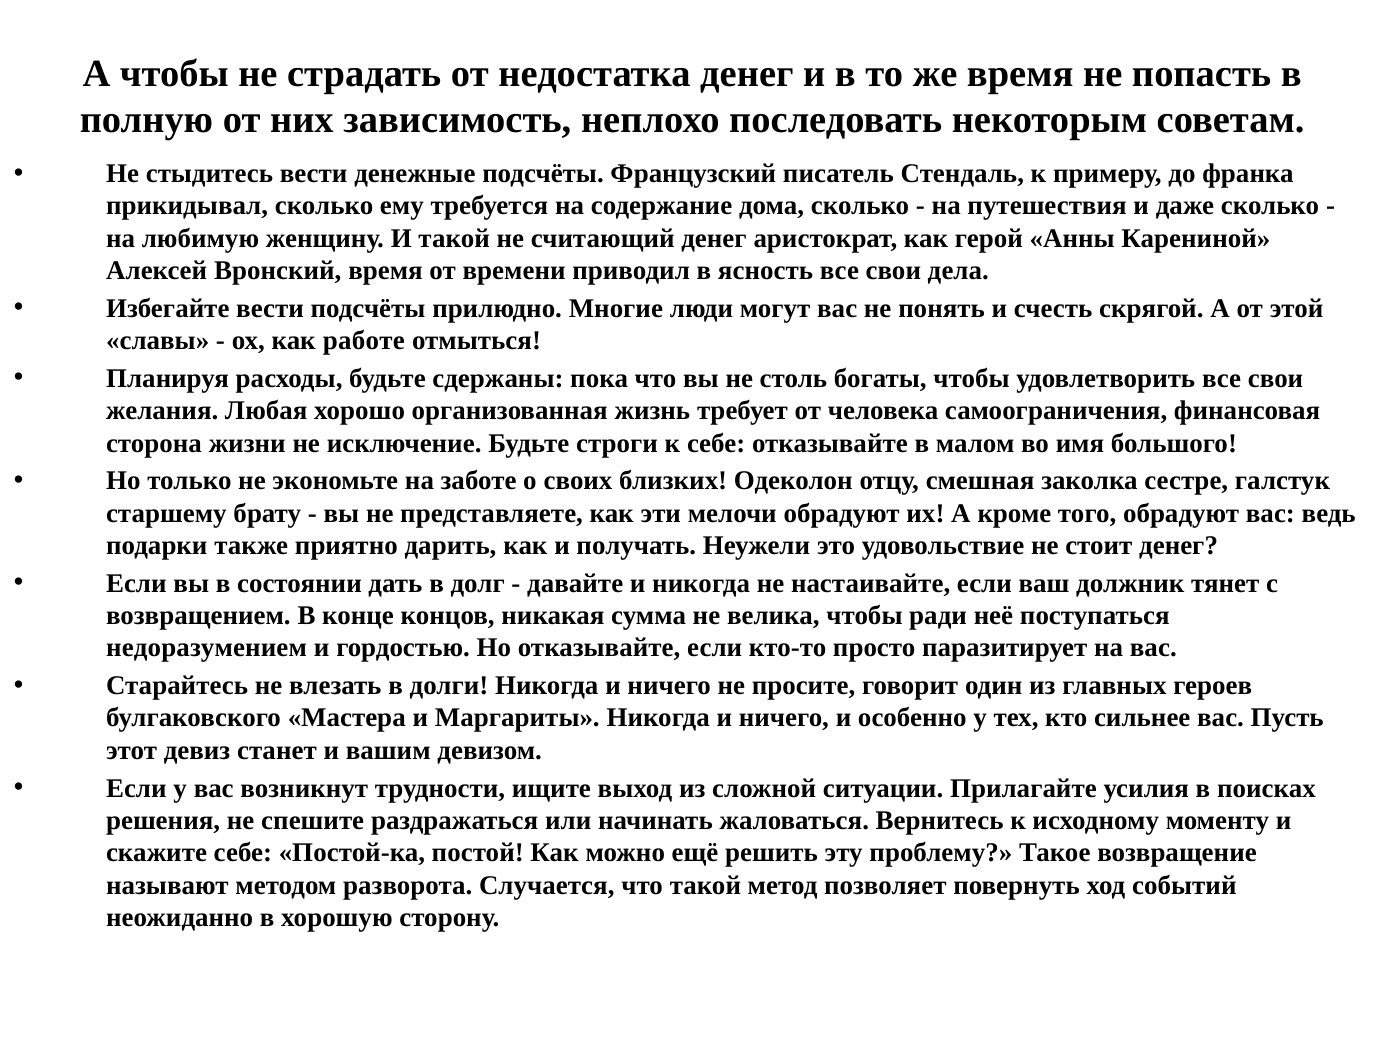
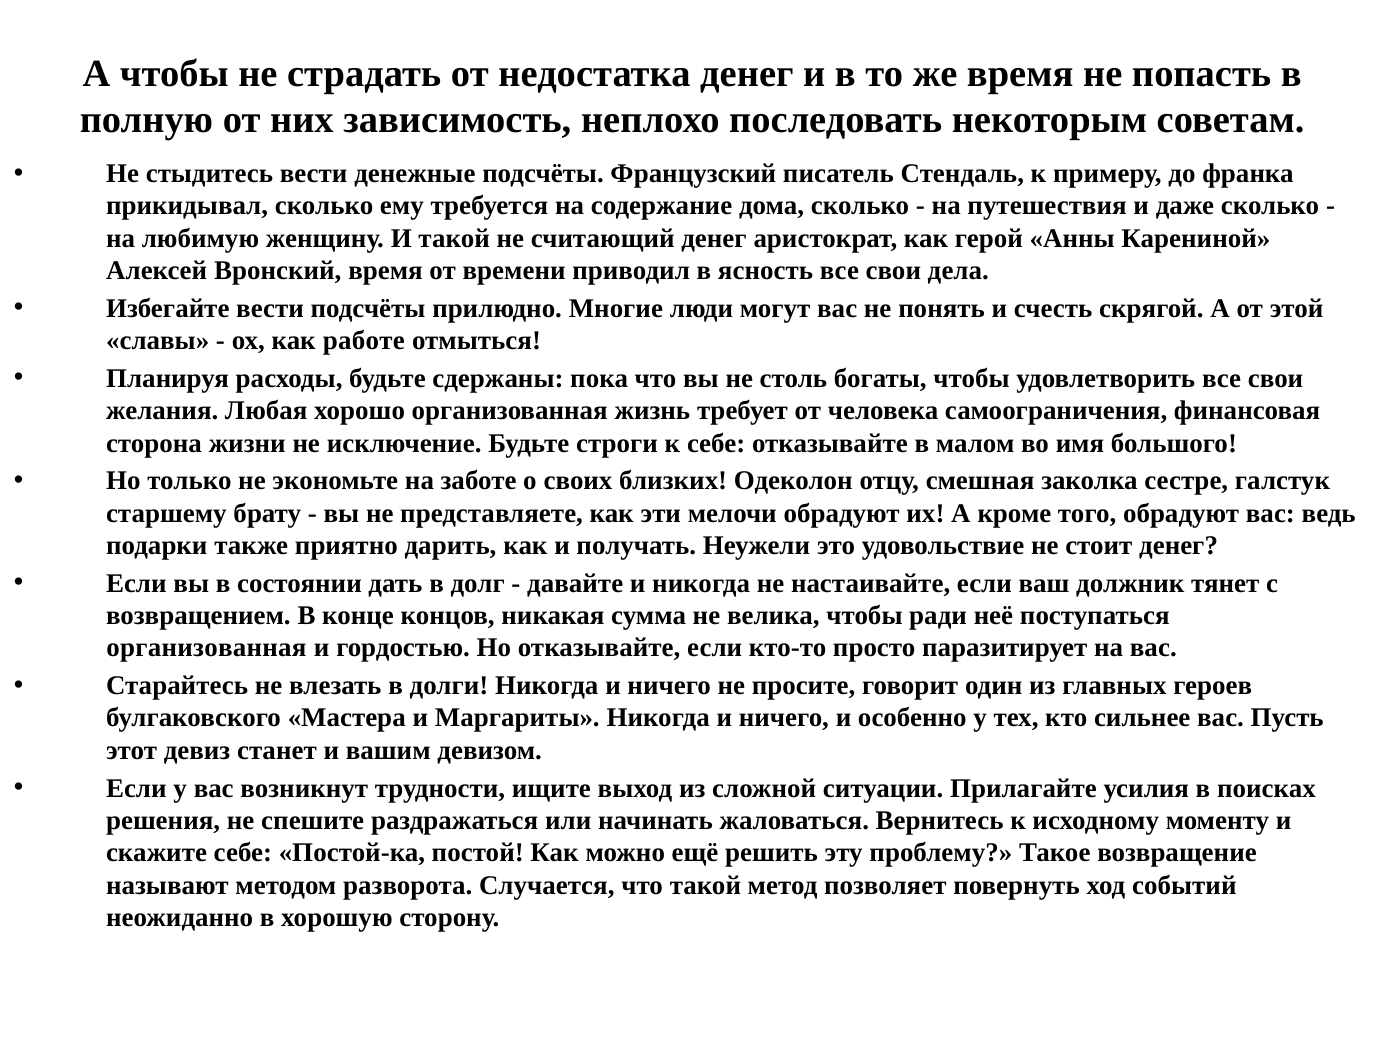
недоразумением: недоразумением -> организованная (206, 648)
